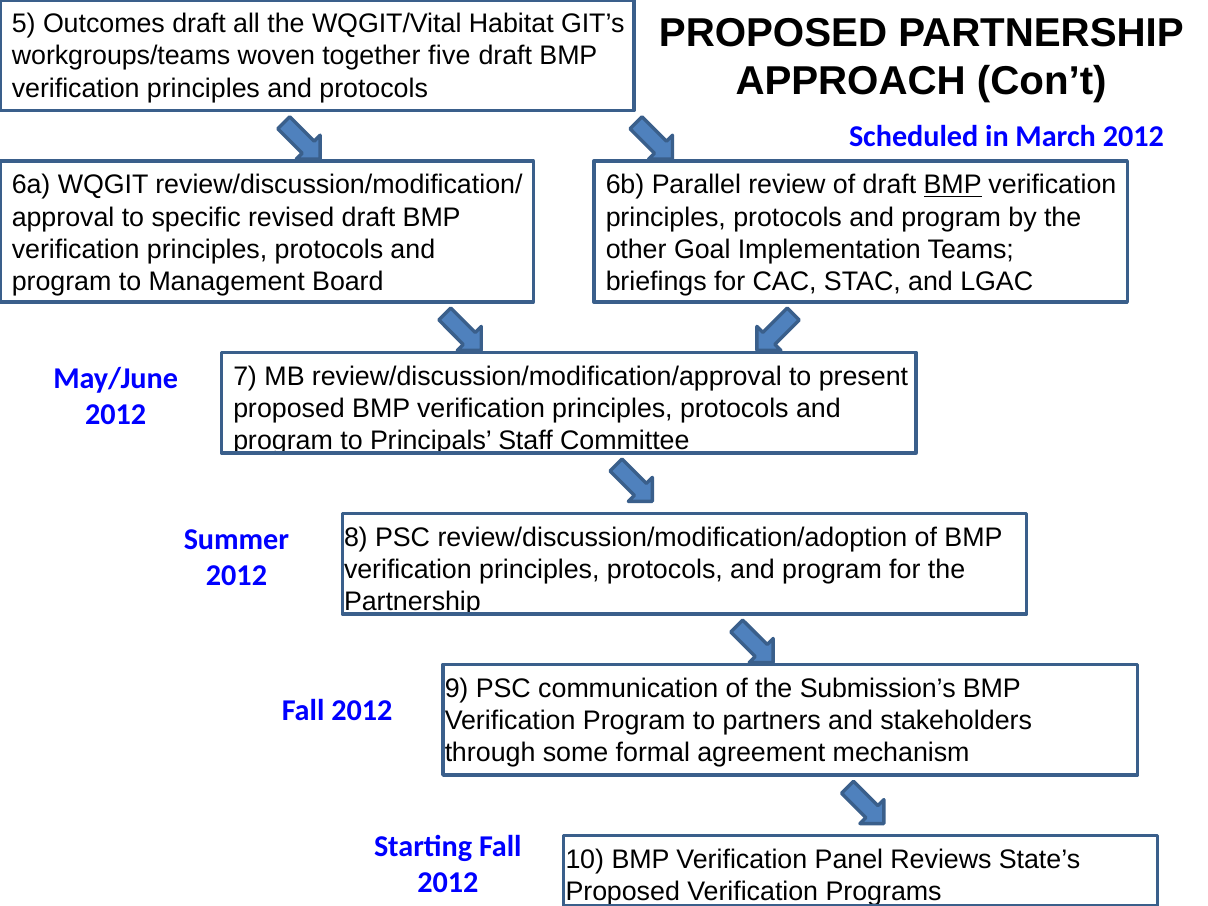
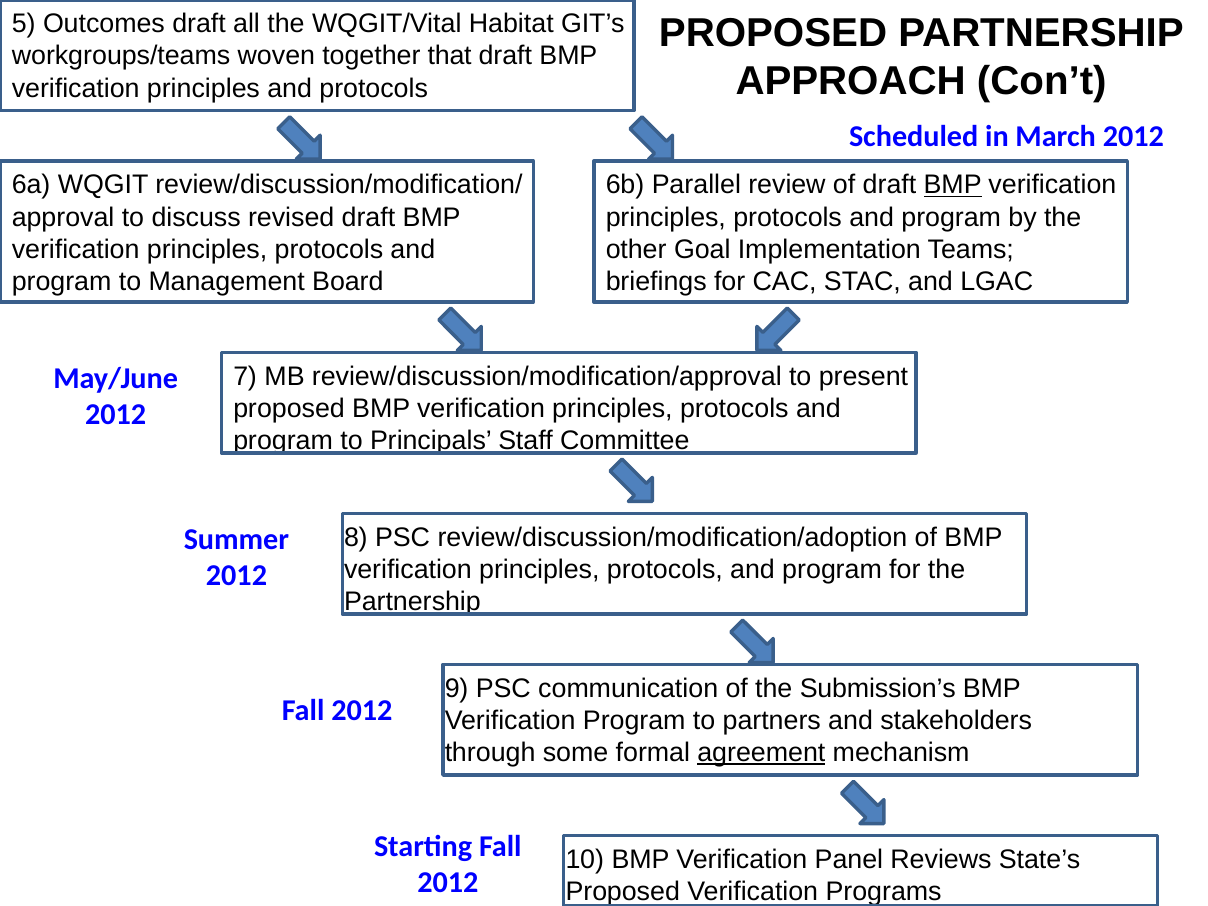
five: five -> that (450, 56)
specific: specific -> discuss (196, 217)
agreement underline: none -> present (761, 753)
